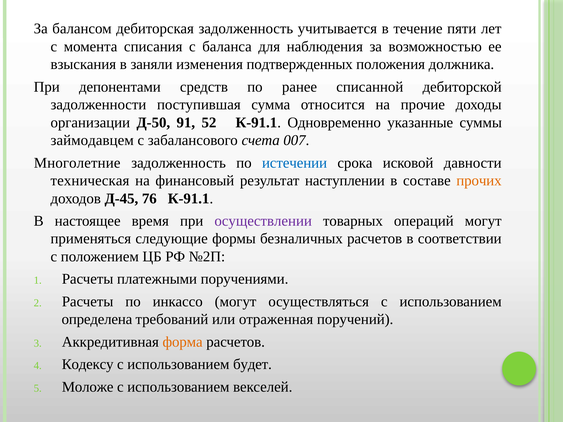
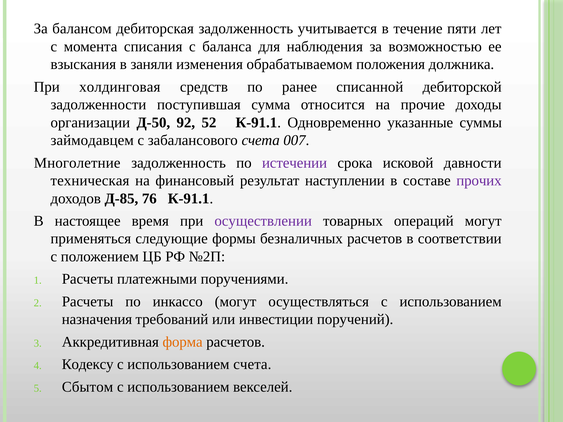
подтвержденных: подтвержденных -> обрабатываемом (300, 64)
депонентами: депонентами -> холдинговая (120, 87)
91: 91 -> 92 (186, 123)
истечении colour: blue -> purple (295, 163)
прочих colour: orange -> purple (479, 181)
Д-45: Д-45 -> Д-85 (121, 199)
определена: определена -> назначения (97, 320)
отраженная: отраженная -> инвестиции (276, 320)
использованием будет: будет -> счета (252, 365)
Моложе: Моложе -> Сбытом (88, 387)
